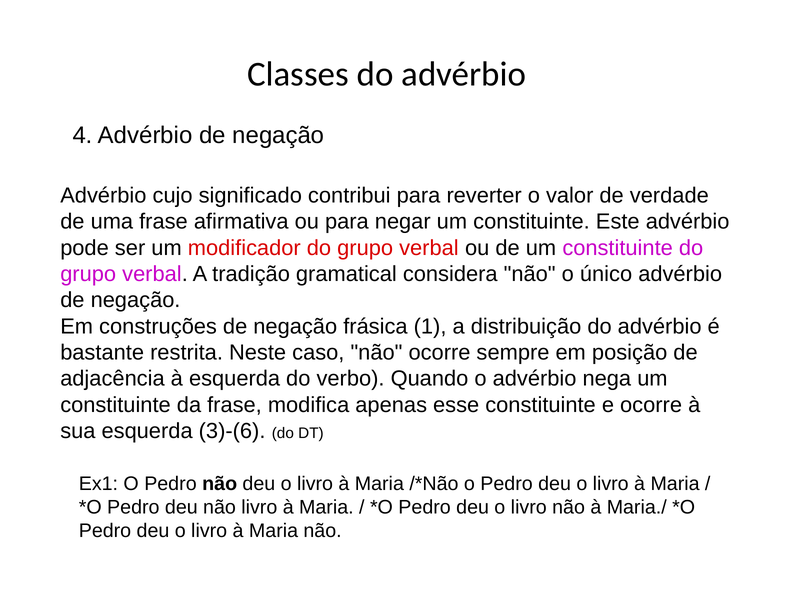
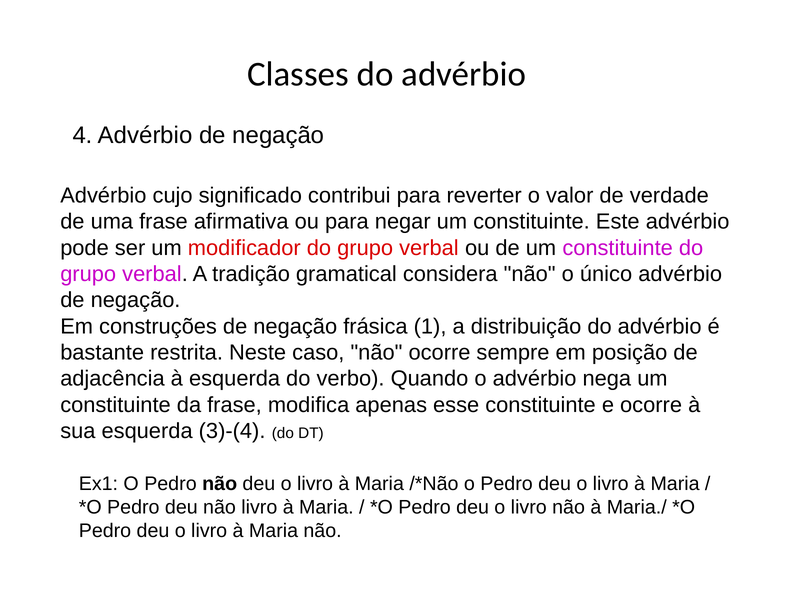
3)-(6: 3)-(6 -> 3)-(4 (232, 431)
